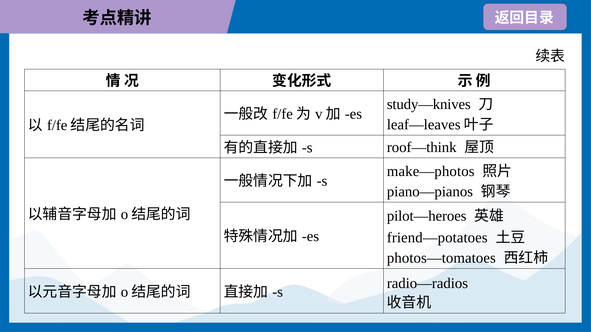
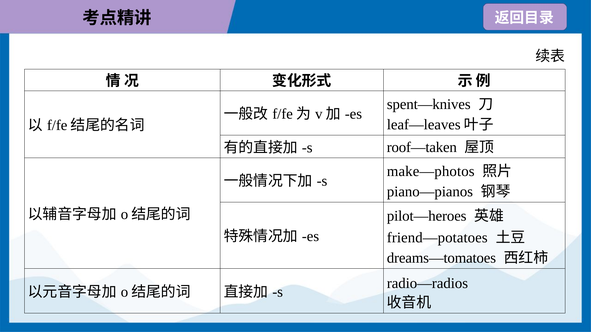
study—knives: study—knives -> spent—knives (429, 104)
roof—think: roof—think -> roof—taken (422, 148)
photos—tomatoes: photos—tomatoes -> dreams—tomatoes (441, 258)
